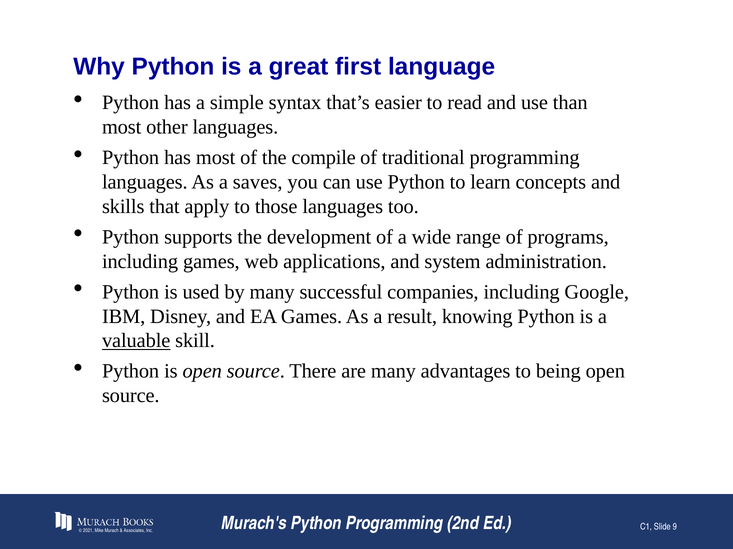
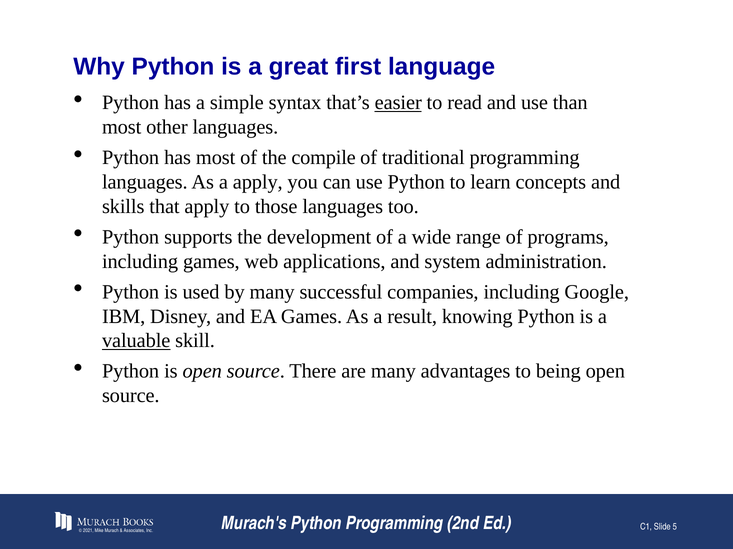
easier underline: none -> present (398, 103)
a saves: saves -> apply (258, 182)
9: 9 -> 5 (675, 527)
